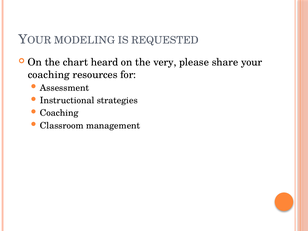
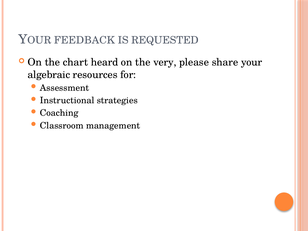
MODELING: MODELING -> FEEDBACK (85, 40)
coaching: coaching -> algebraic (49, 75)
